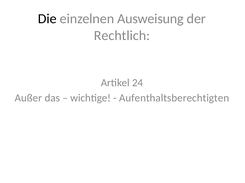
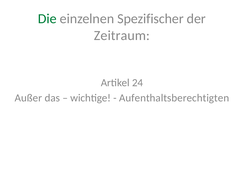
Die colour: black -> green (47, 19)
Ausweisung: Ausweisung -> Spezifischer (150, 19)
Rechtlich: Rechtlich -> Zeitraum (122, 36)
